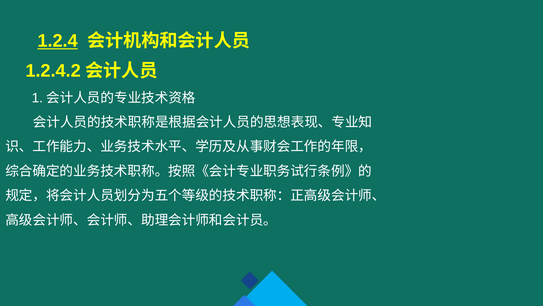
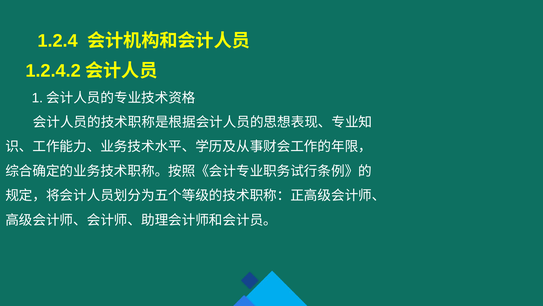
1.2.4 underline: present -> none (58, 41)
